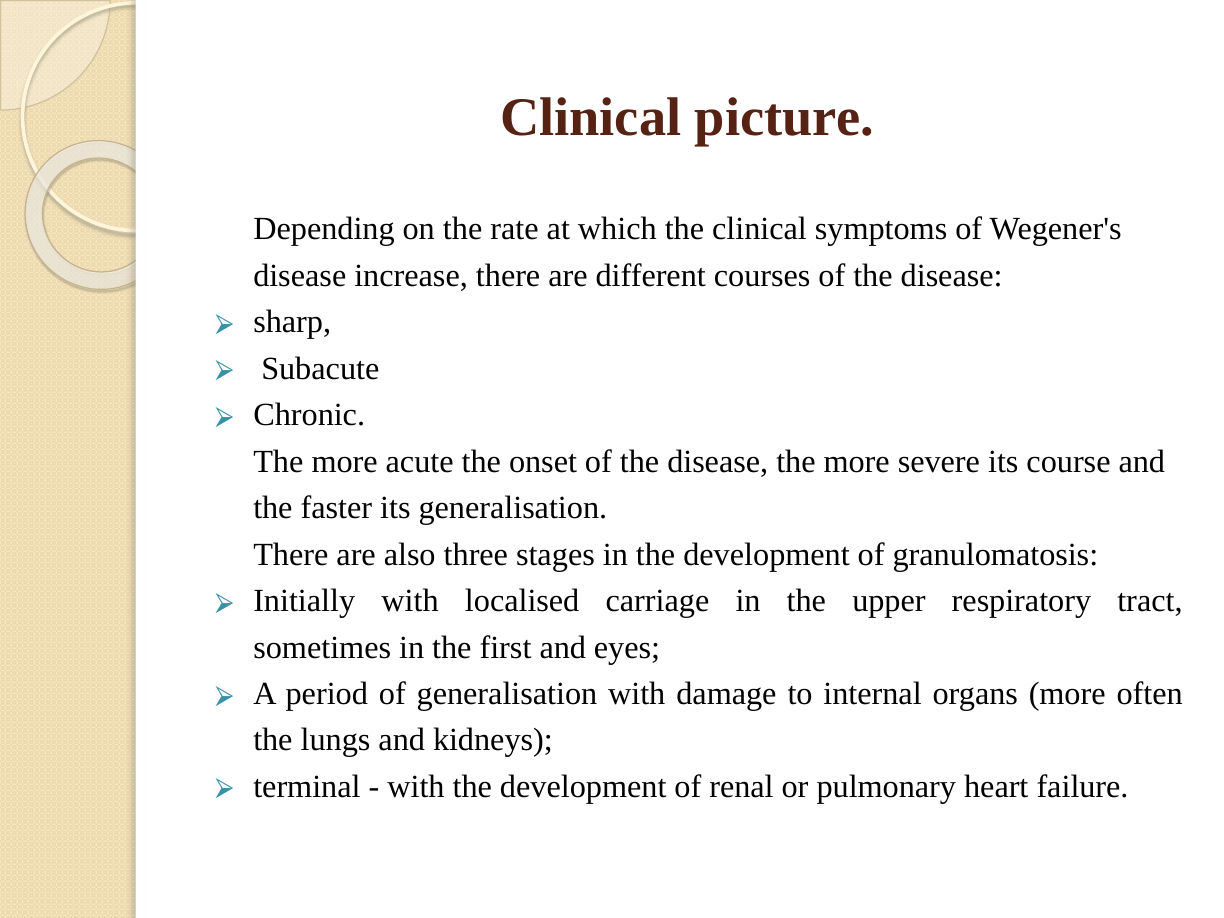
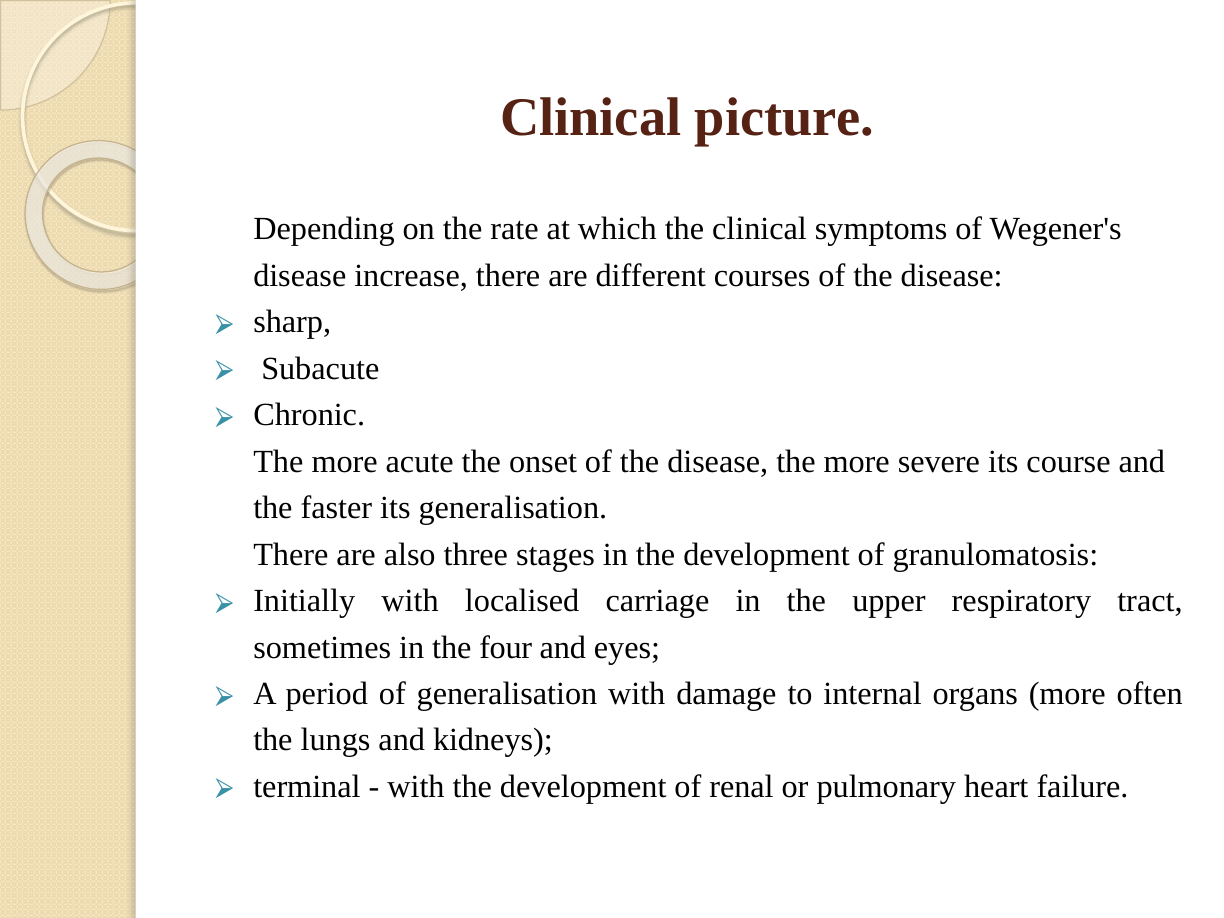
first: first -> four (506, 647)
